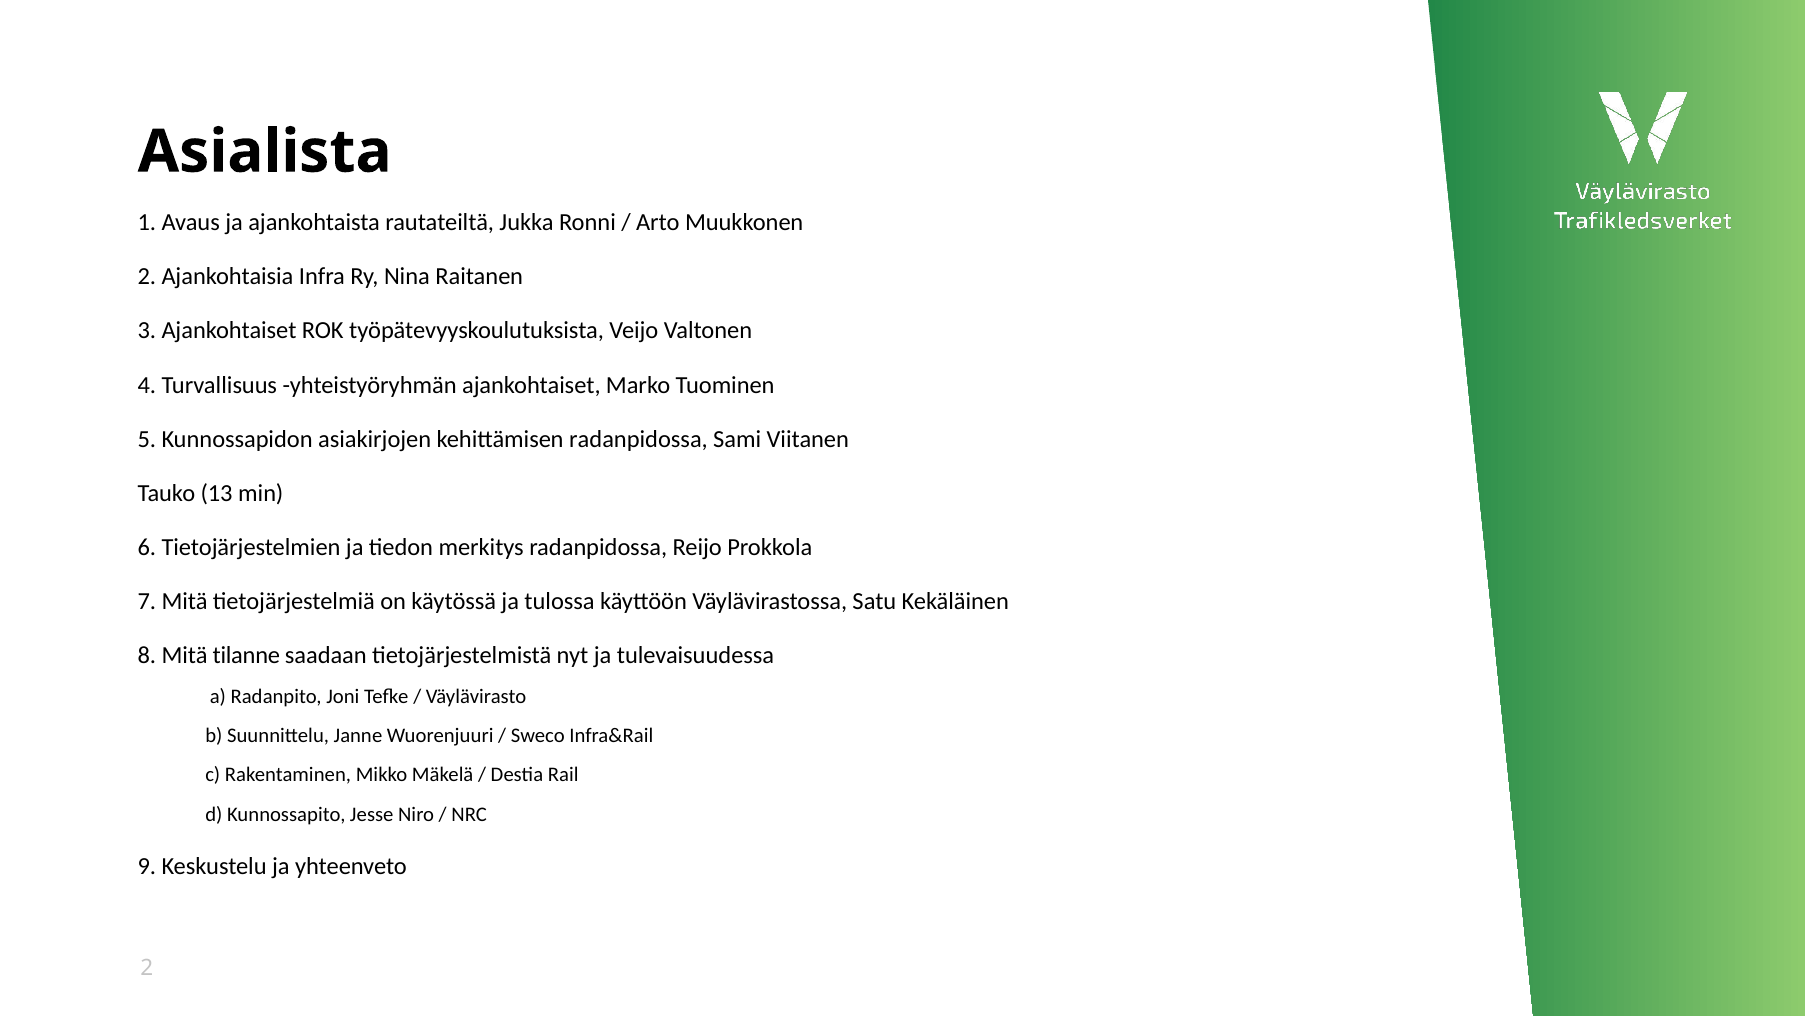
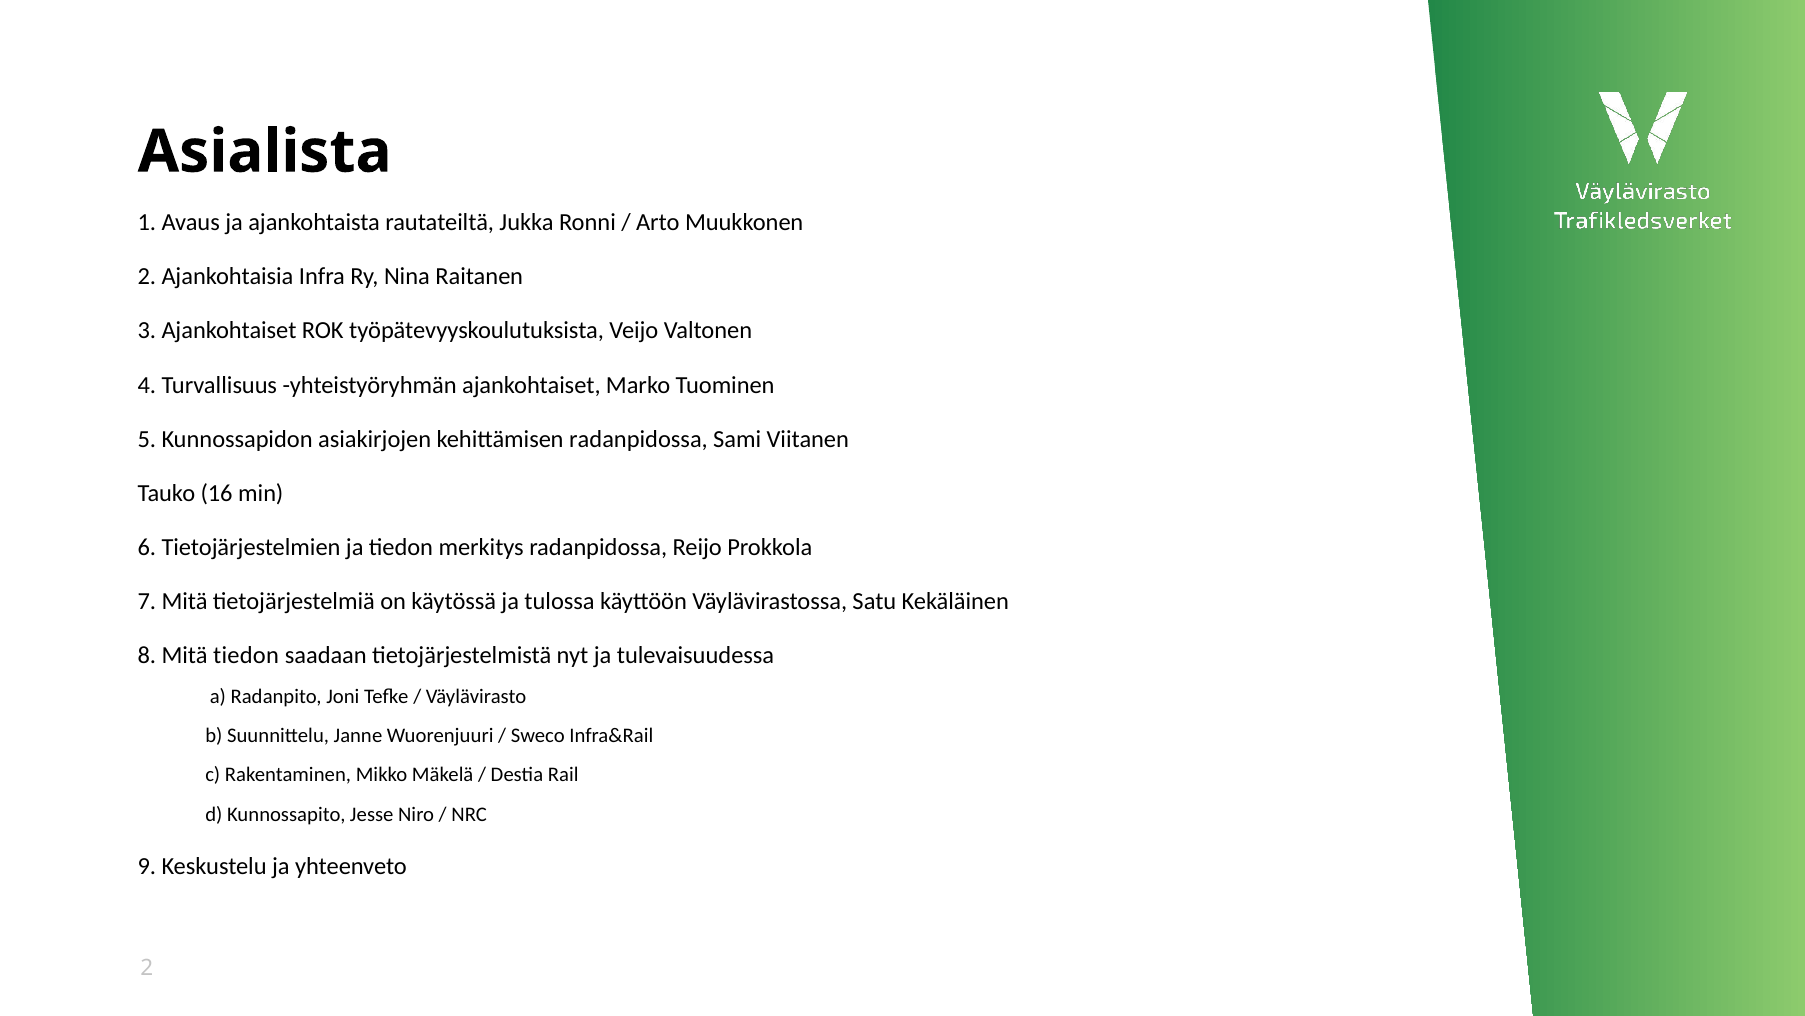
13: 13 -> 16 (217, 493)
Mitä tilanne: tilanne -> tiedon (246, 655)
